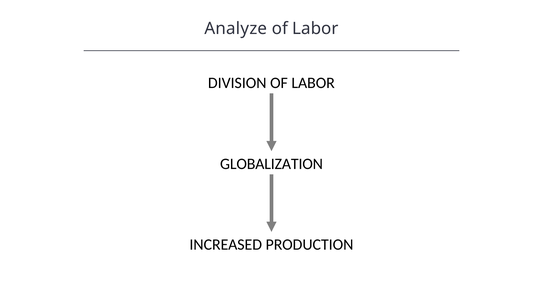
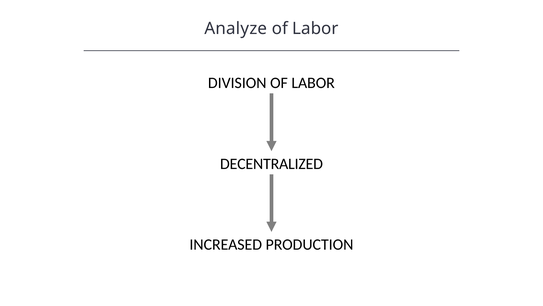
GLOBALIZATION: GLOBALIZATION -> DECENTRALIZED (272, 163)
